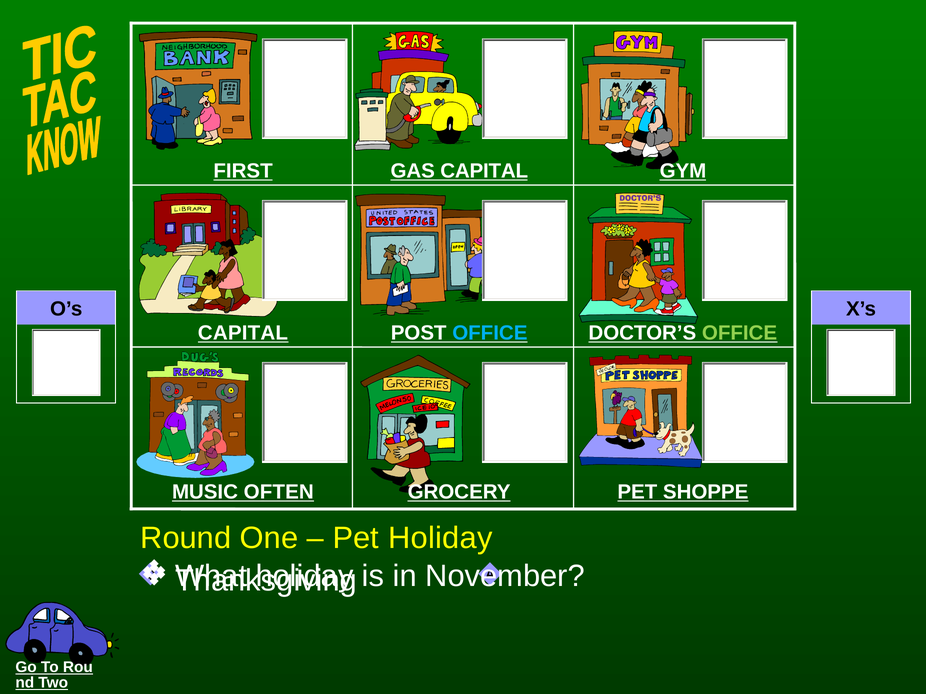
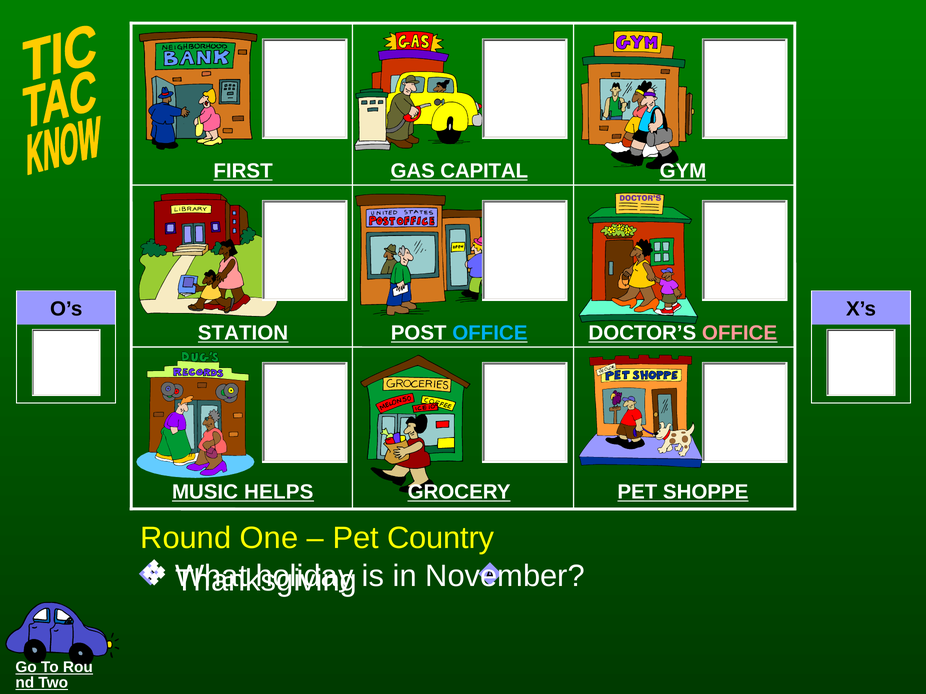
CAPITAL: CAPITAL -> STATION (243, 333)
OFFICE colour: light green -> pink (740, 333)
OFTEN: OFTEN -> HELPS (279, 492)
Pet Holiday: Holiday -> Country (441, 538)
